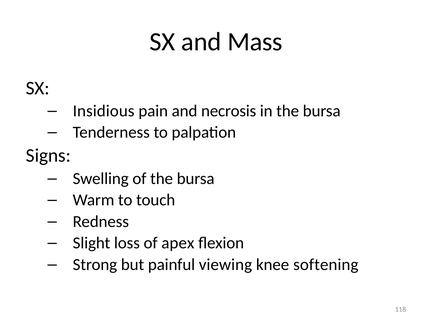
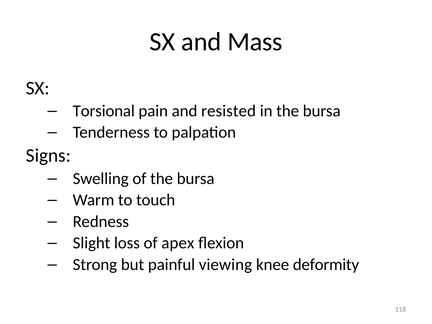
Insidious: Insidious -> Torsional (104, 111)
necrosis: necrosis -> resisted (229, 111)
softening: softening -> deformity (326, 265)
